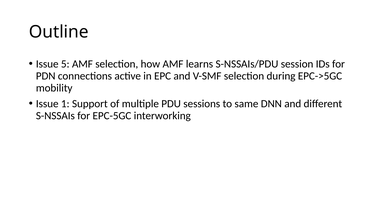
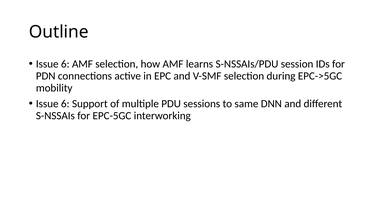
5: 5 -> 6 (65, 64)
1: 1 -> 6 (65, 104)
